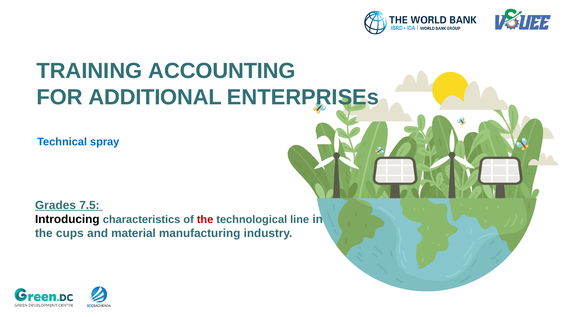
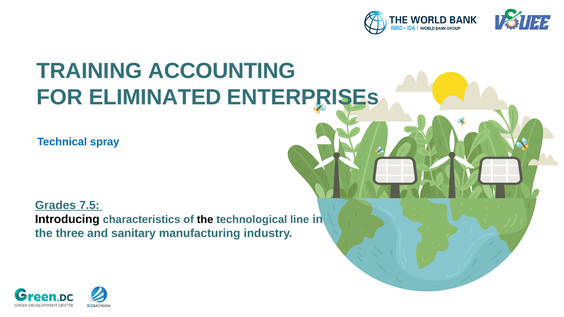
ADDITIONAL: ADDITIONAL -> ELIMINATED (155, 97)
the colour: red -> black (205, 220)
cups: cups -> three (70, 234)
material: material -> sanitary (133, 234)
